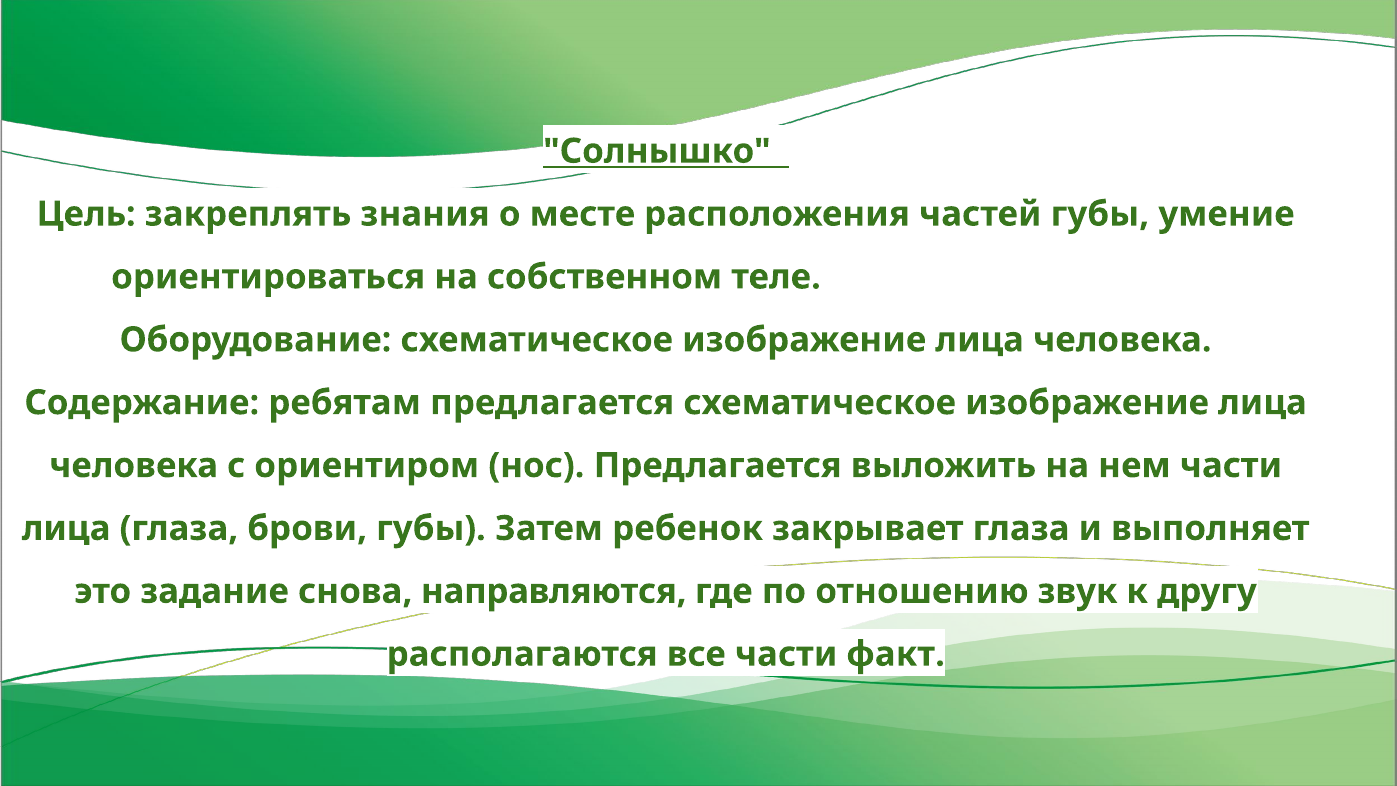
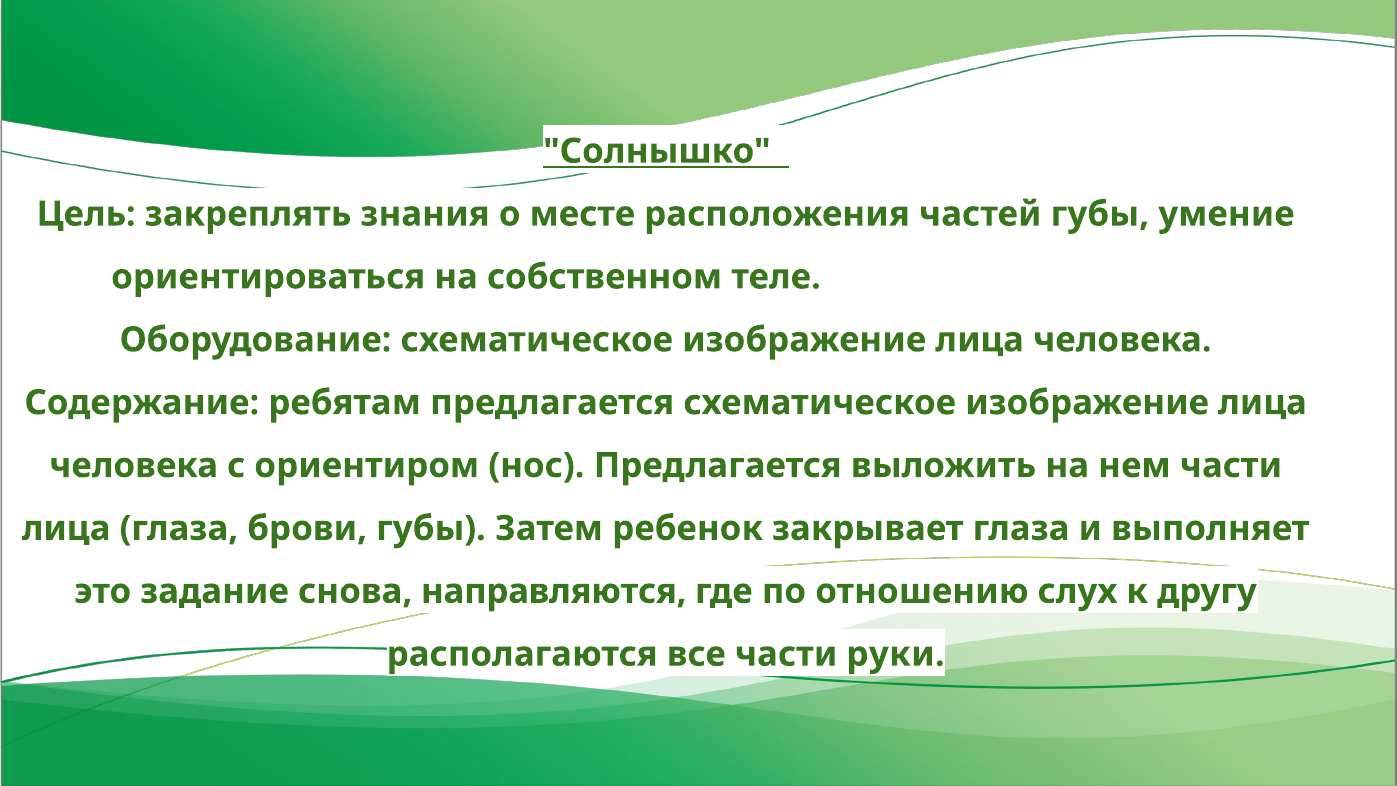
звук: звук -> слух (1077, 591)
факт: факт -> руки (896, 654)
